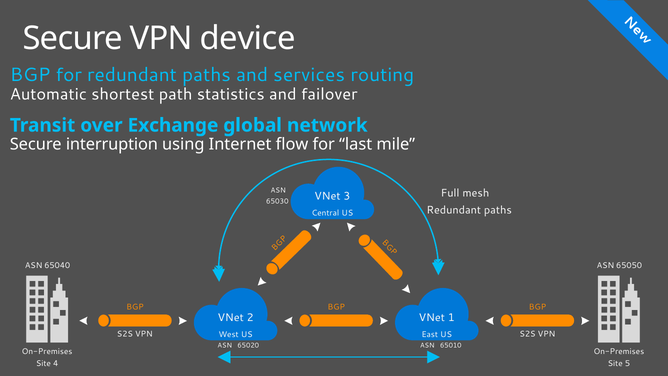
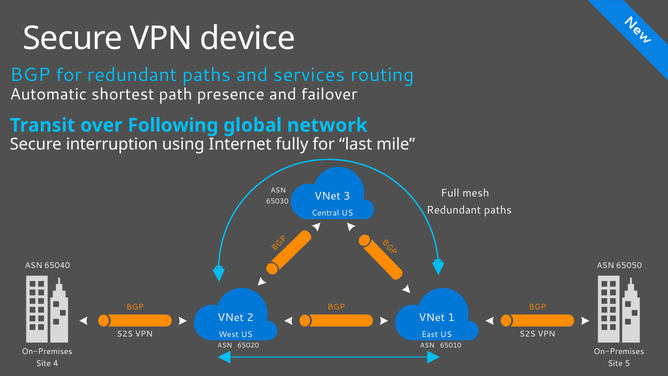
statistics: statistics -> presence (231, 94)
Exchange: Exchange -> Following (173, 125)
flow: flow -> fully (292, 144)
